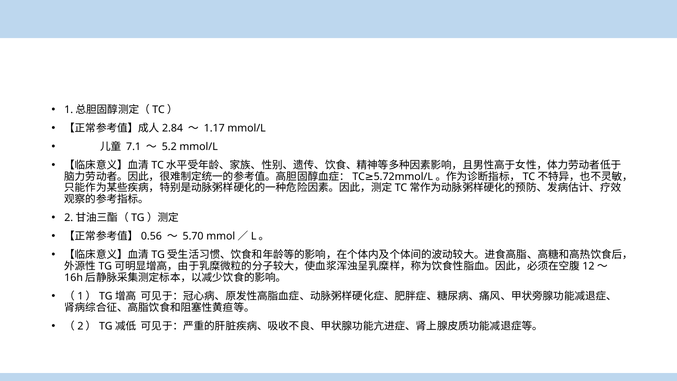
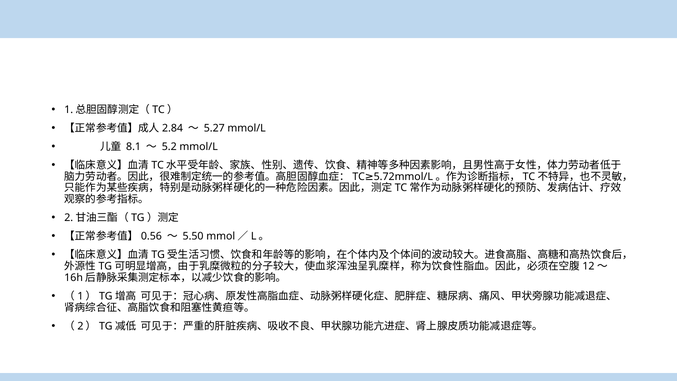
1.17: 1.17 -> 5.27 (214, 128)
7.1: 7.1 -> 8.1 (134, 147)
5.70: 5.70 -> 5.50 (193, 236)
